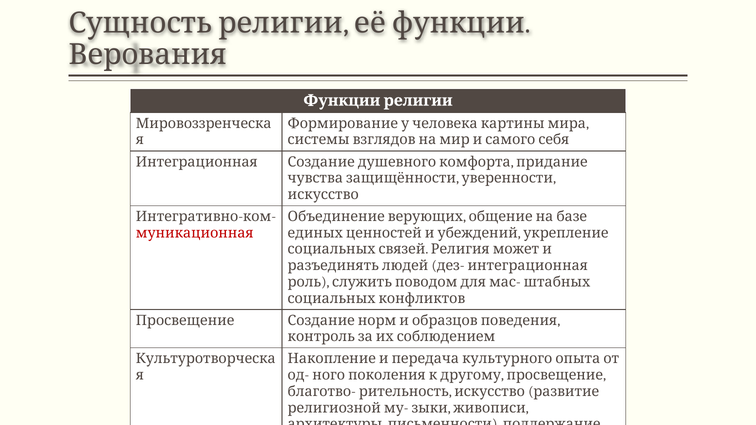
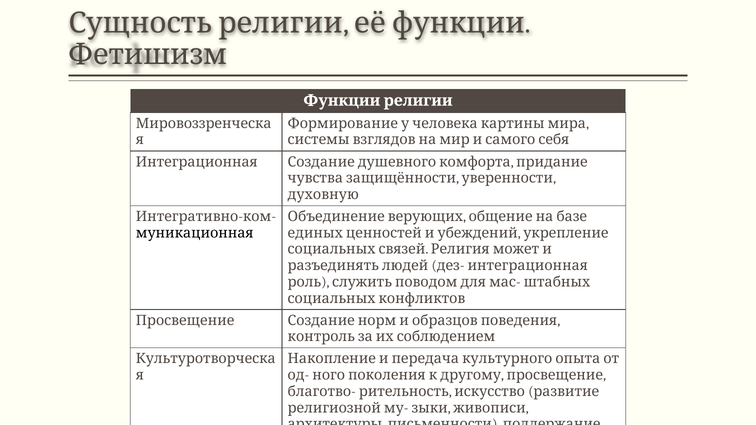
Верования: Верования -> Фетишизм (148, 55)
искусство: искусство -> духовную (323, 195)
муникационная colour: red -> black (195, 233)
